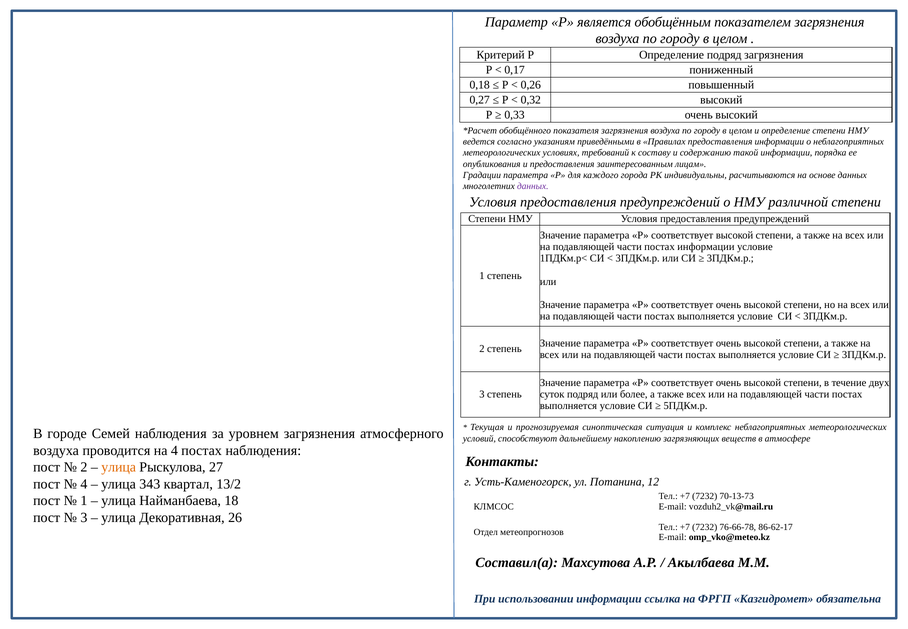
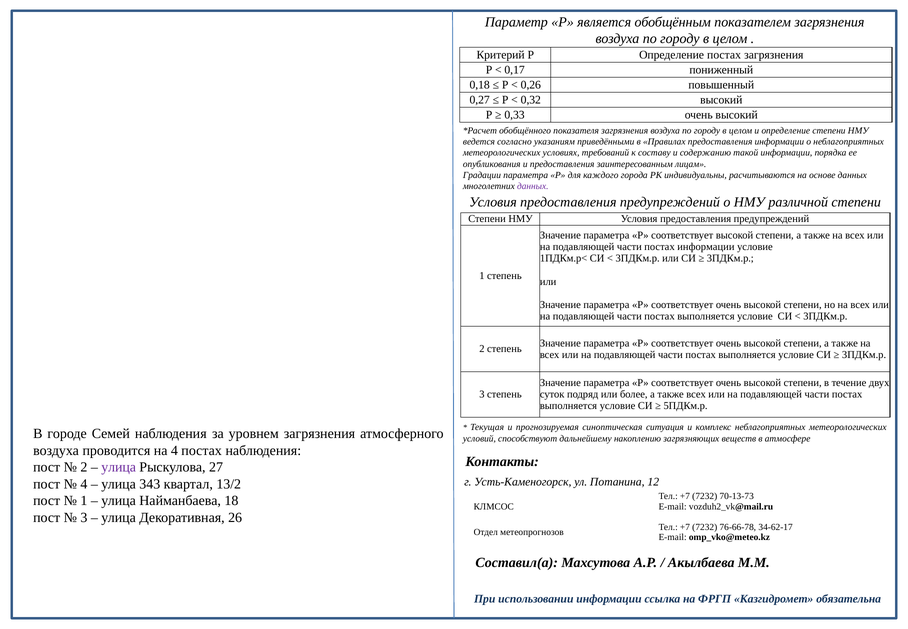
Определение подряд: подряд -> постах (724, 55)
улица colour: orange -> purple (119, 467)
86-62-17: 86-62-17 -> 34-62-17 (776, 527)
